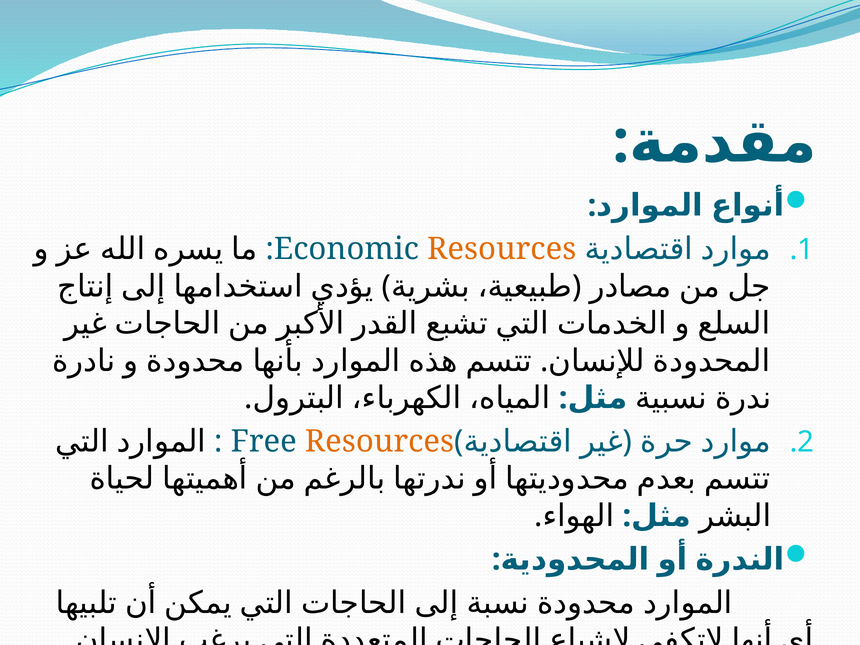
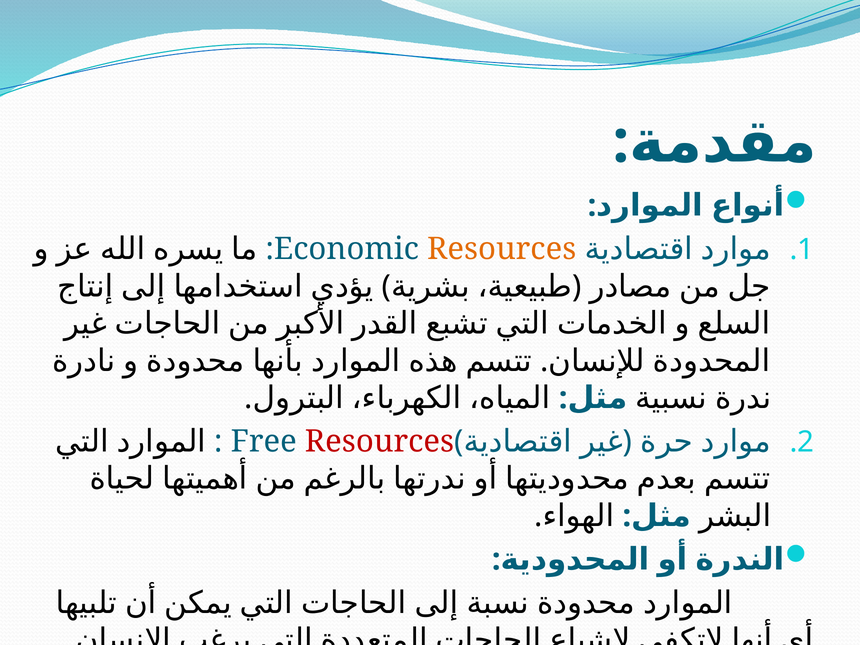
Resources colour: orange -> red (379, 441)
